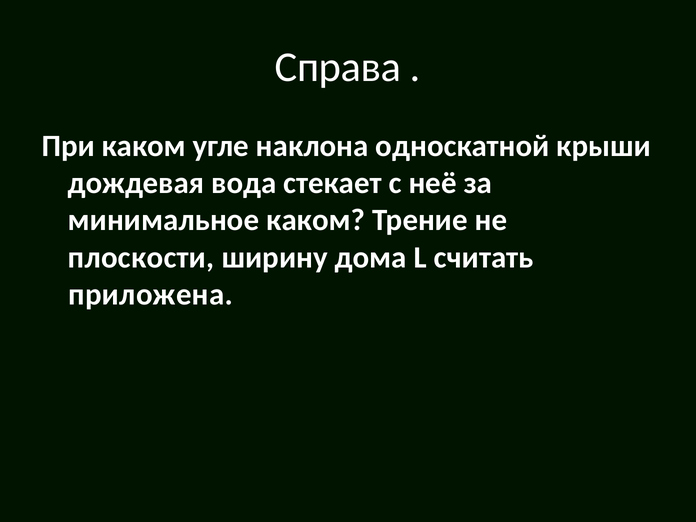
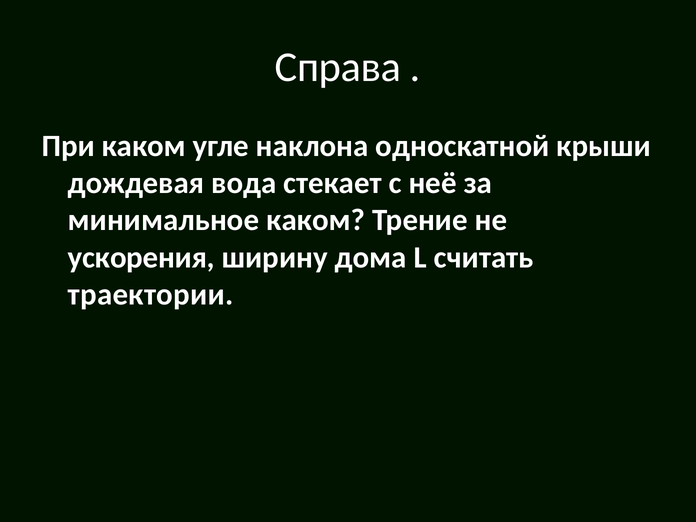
плоскости: плоскости -> ускорения (141, 257)
приложена: приложена -> траектории (151, 295)
